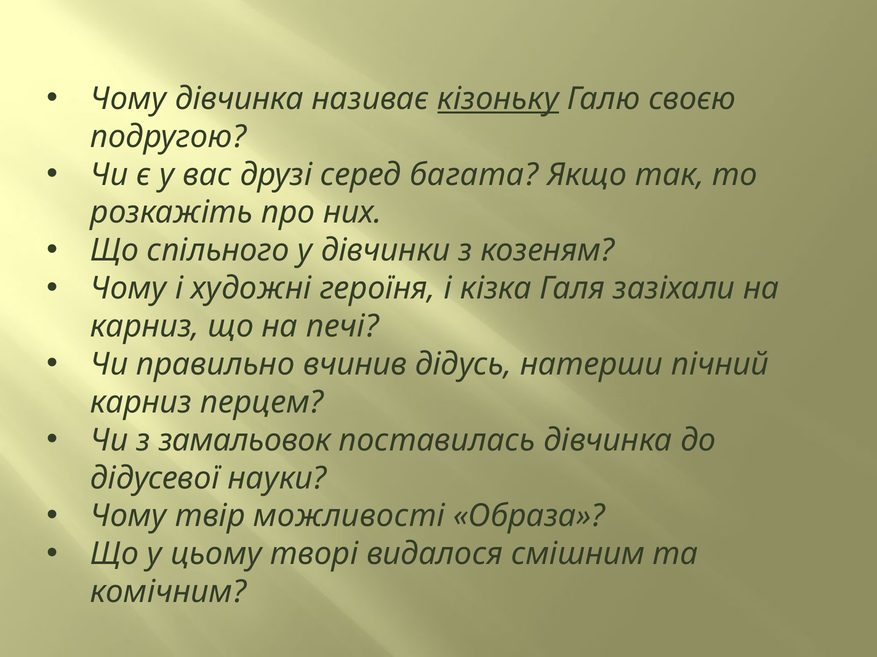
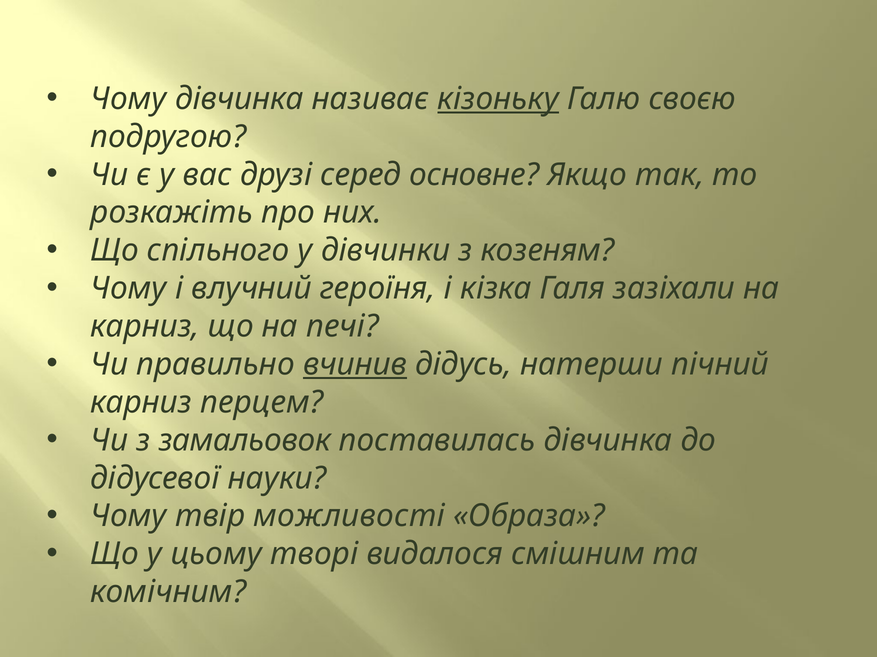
багата: багата -> основне (474, 175)
художні: художні -> влучний (252, 289)
вчинив underline: none -> present (355, 365)
